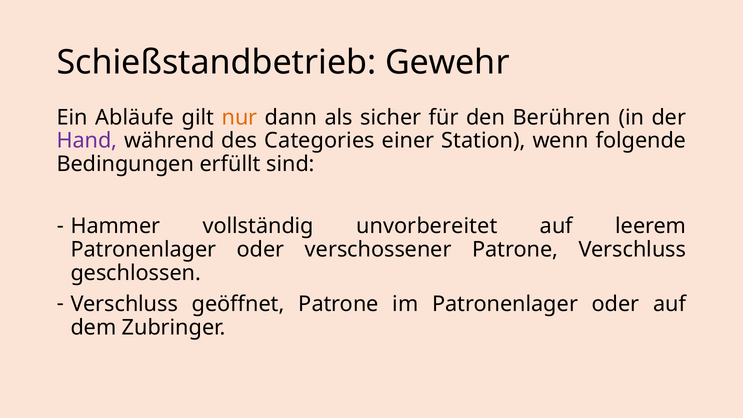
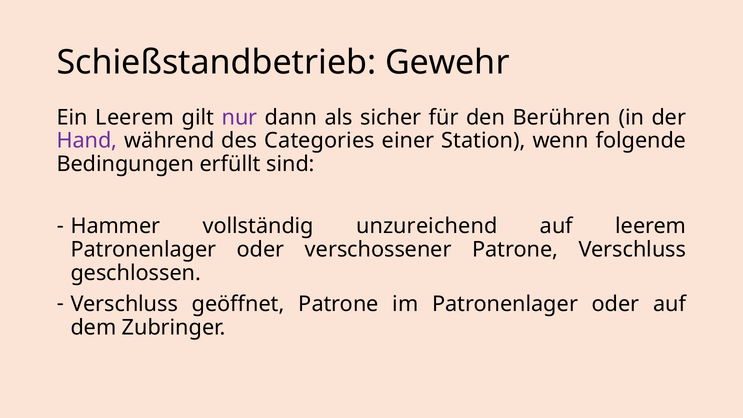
Ein Abläufe: Abläufe -> Leerem (135, 117)
nur colour: orange -> purple (240, 117)
unvorbereitet: unvorbereitet -> unzureichend (427, 226)
